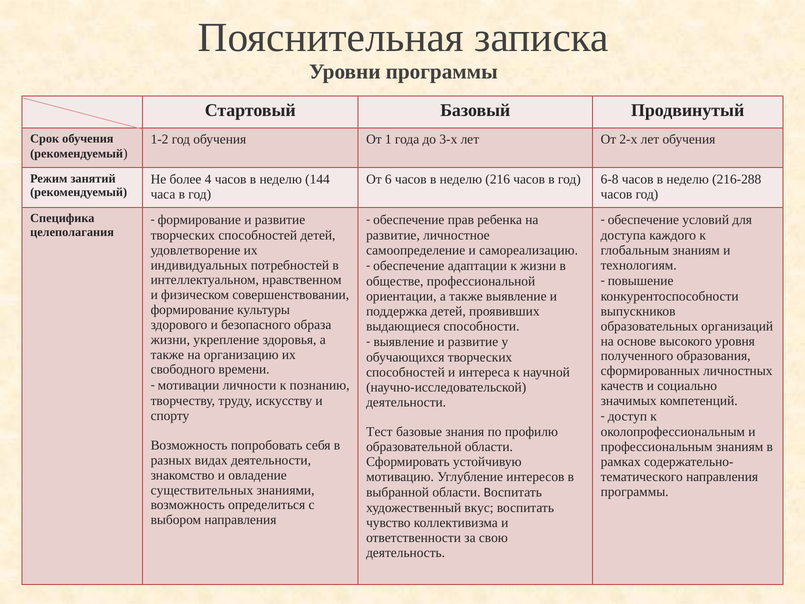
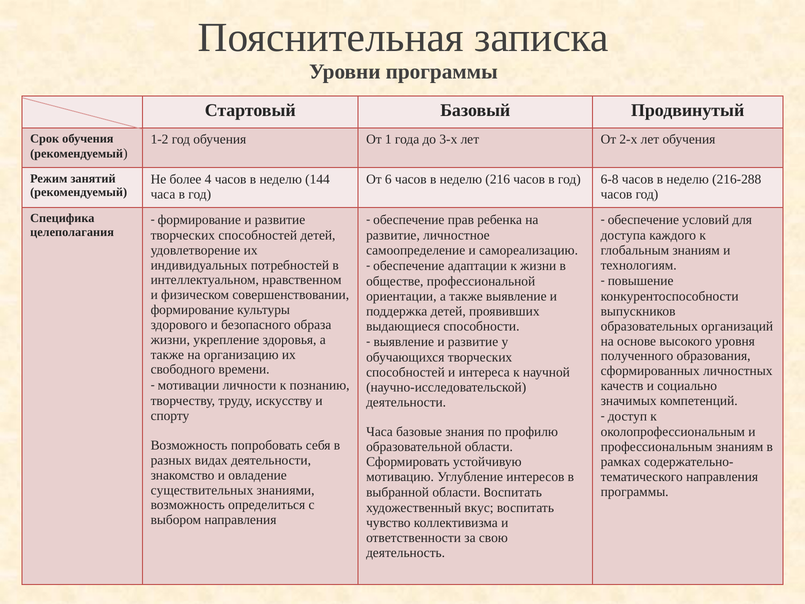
Тест: Тест -> Часа (379, 432)
